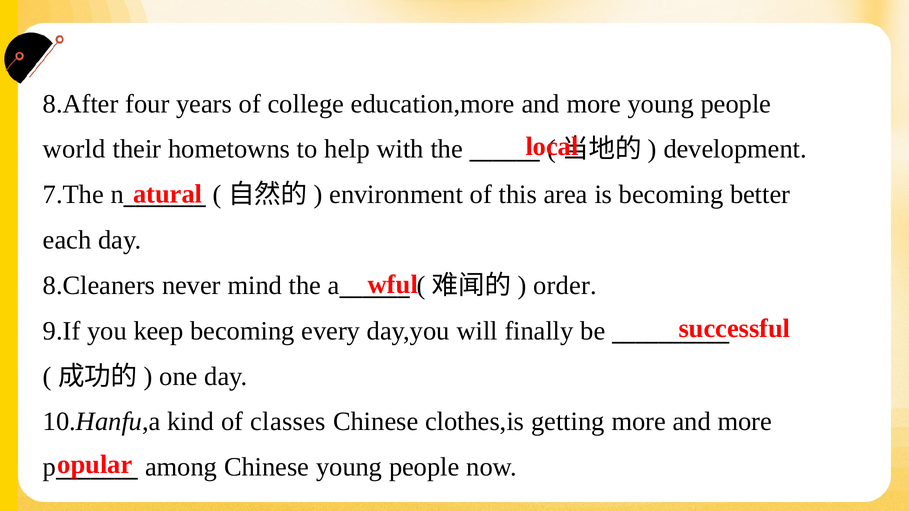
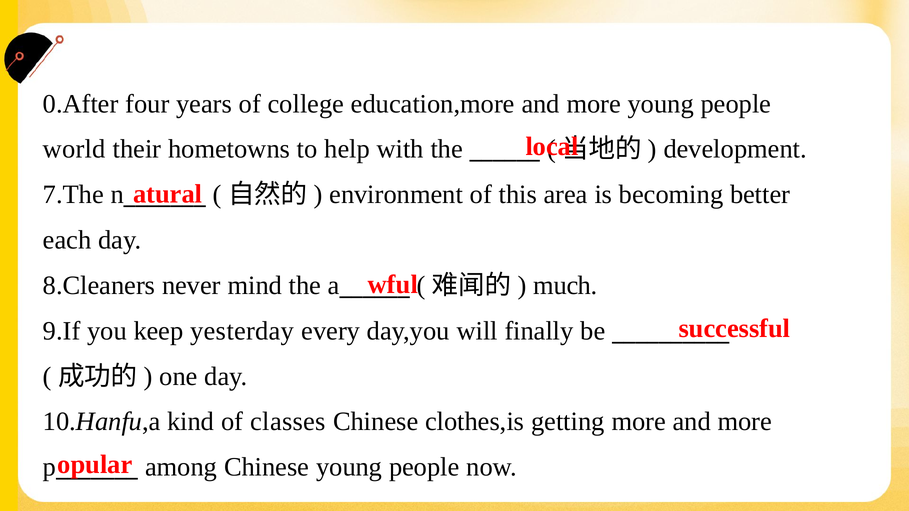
8.After: 8.After -> 0.After (81, 104)
order: order -> much (565, 286)
keep becoming: becoming -> yesterday (242, 331)
